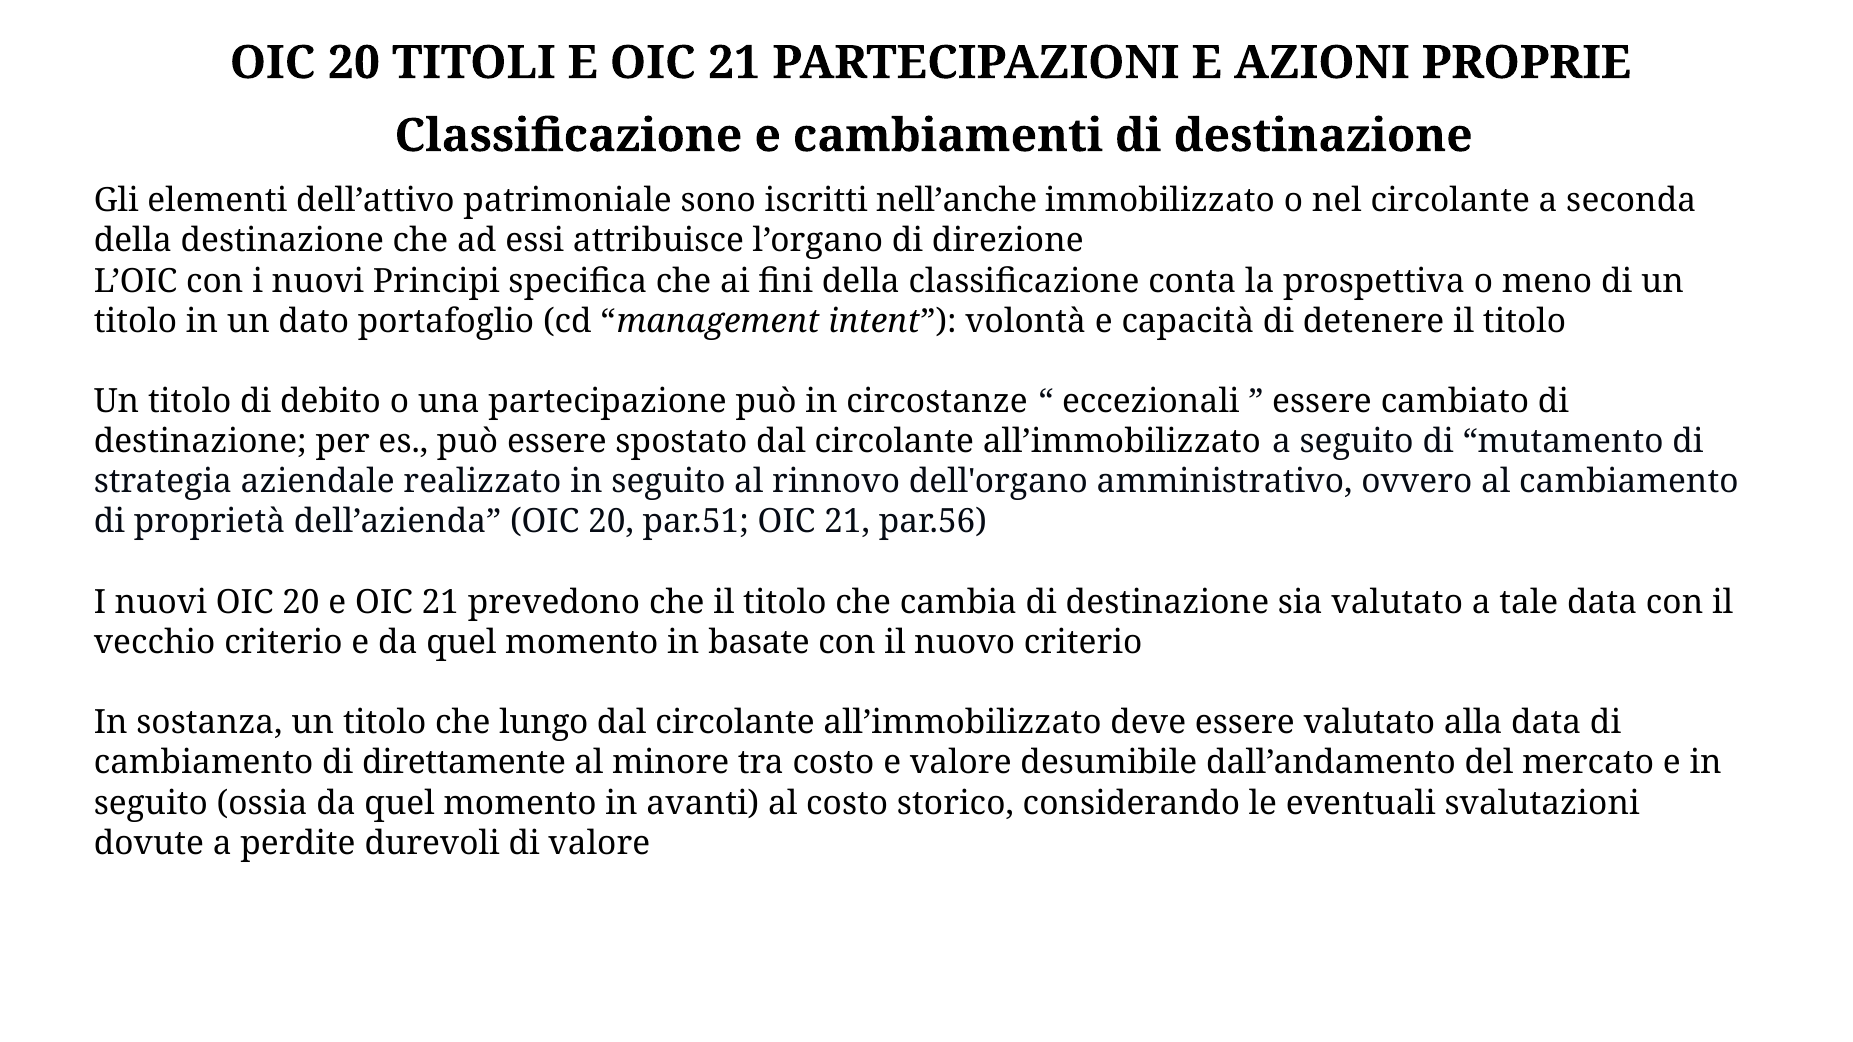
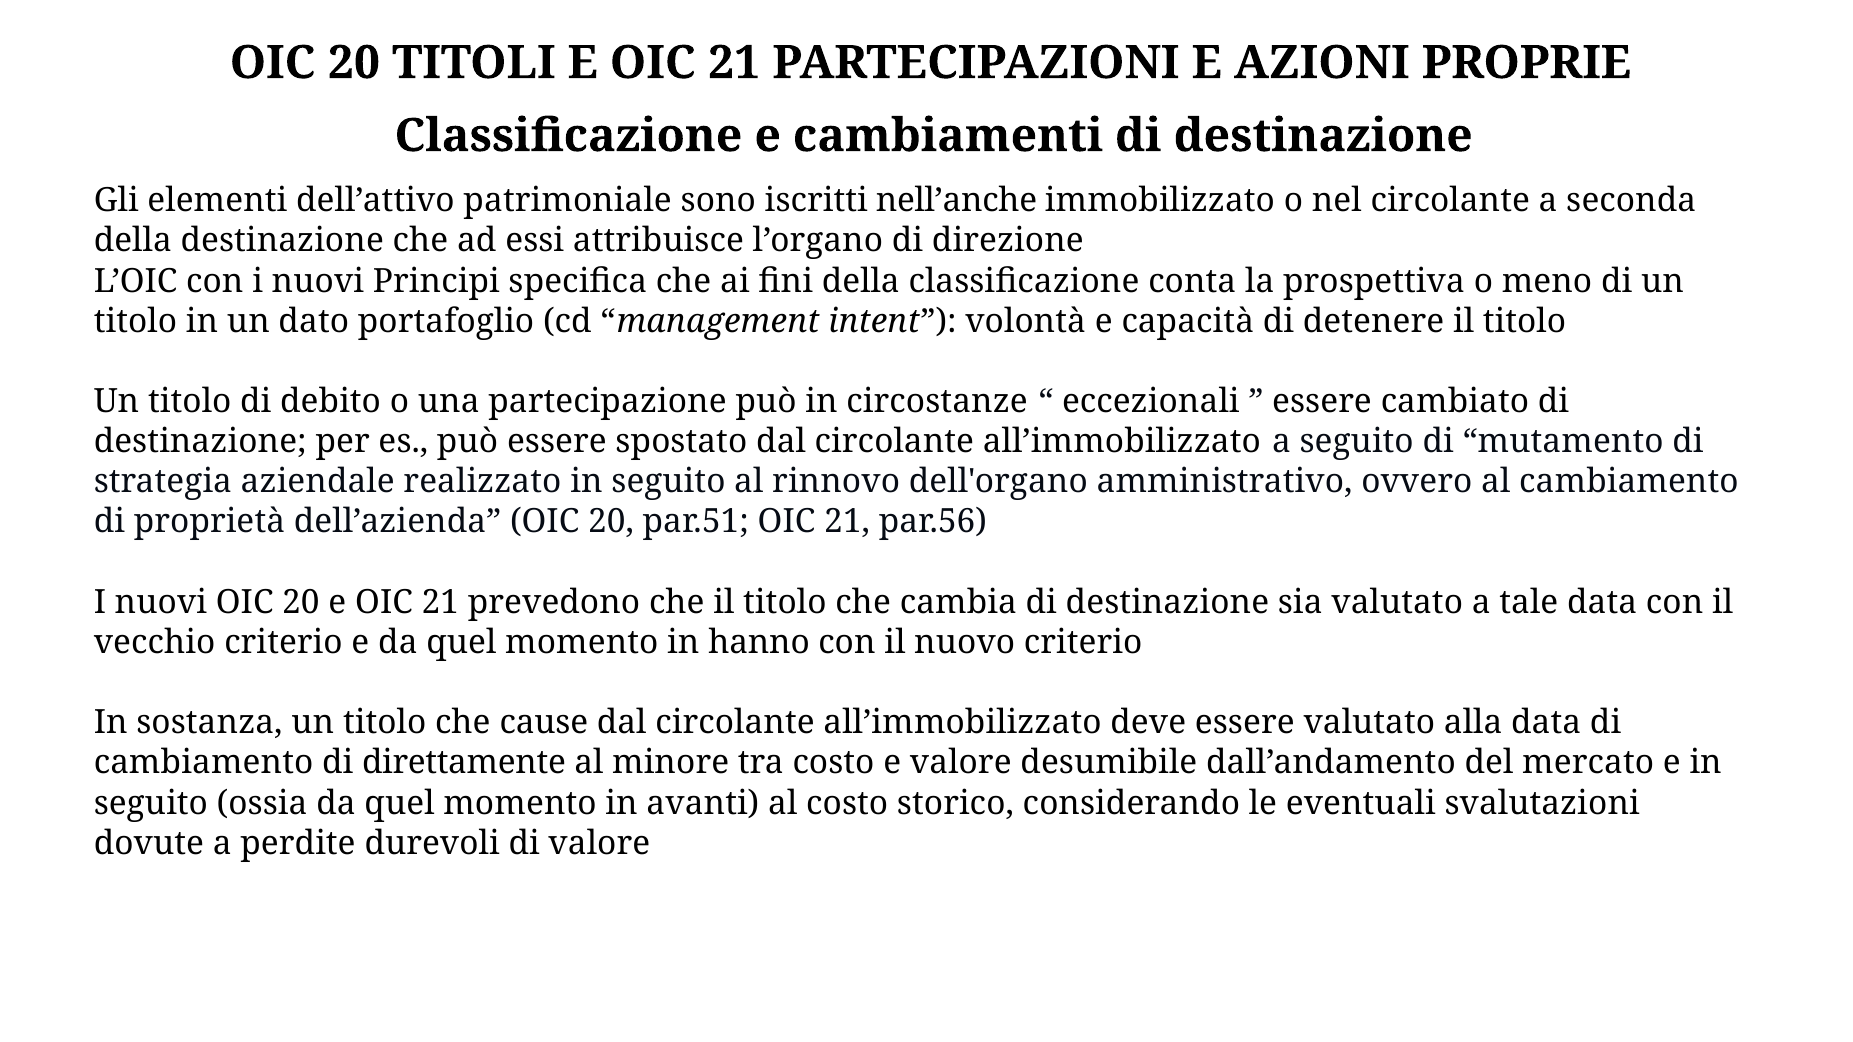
basate: basate -> hanno (759, 643)
lungo: lungo -> cause (544, 723)
